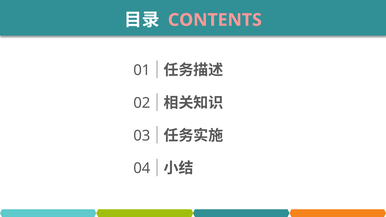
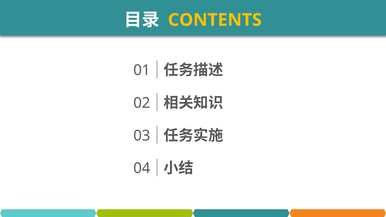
CONTENTS colour: pink -> yellow (215, 20)
